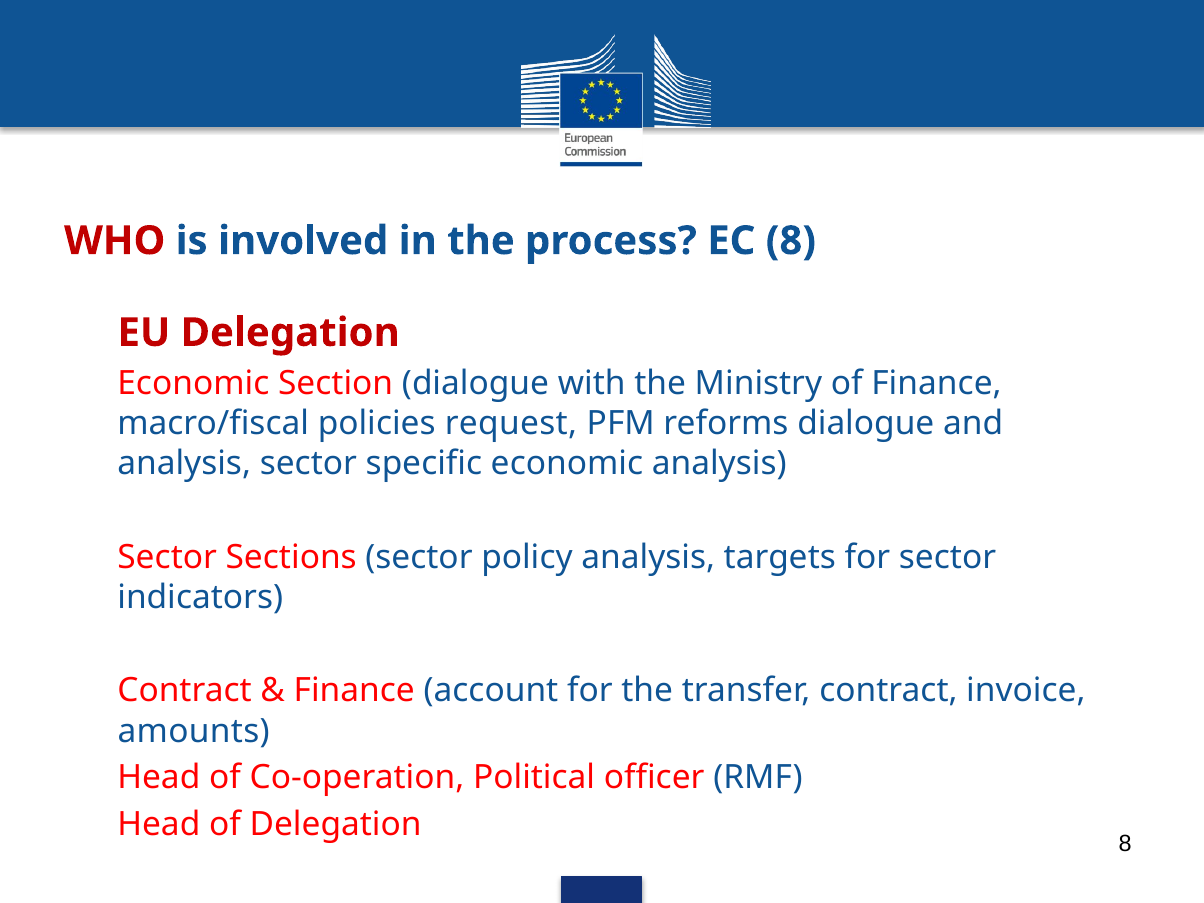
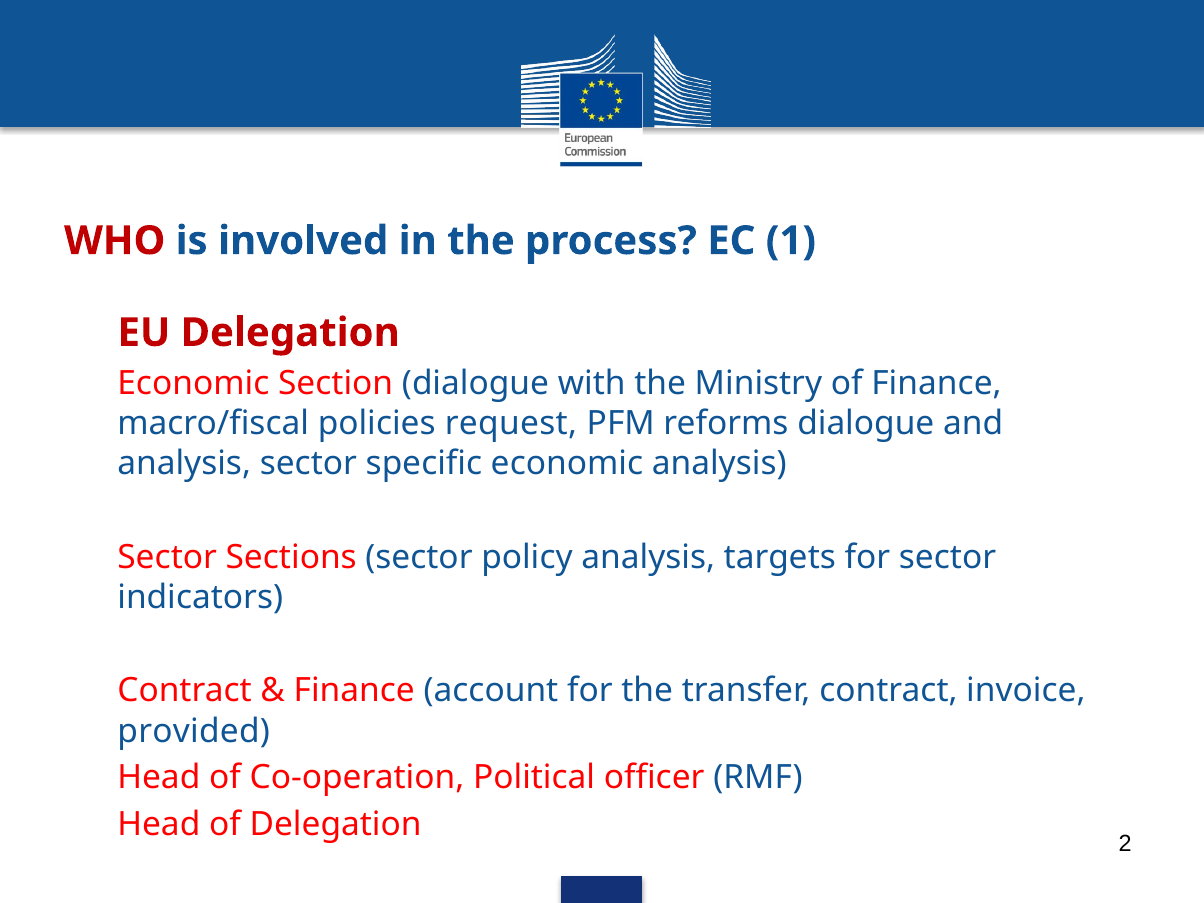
EC 8: 8 -> 1 (791, 241)
amounts: amounts -> provided (194, 731)
Delegation 8: 8 -> 2 (1125, 844)
